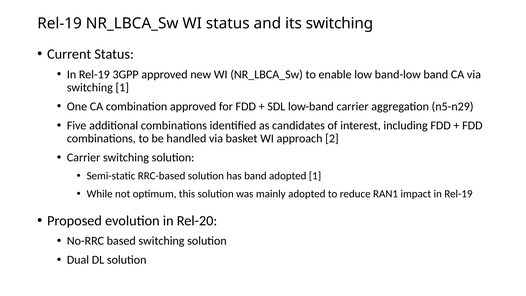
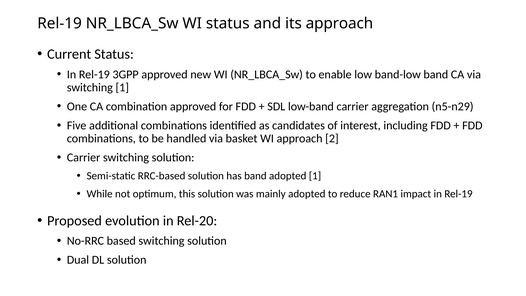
its switching: switching -> approach (339, 23)
